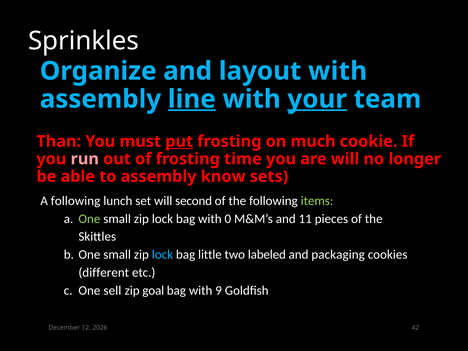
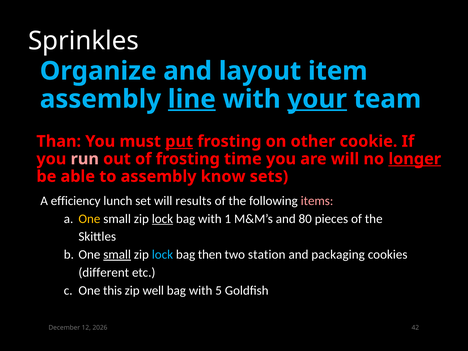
layout with: with -> item (338, 71)
much: much -> other (313, 141)
longer underline: none -> present (415, 159)
A following: following -> efficiency (76, 201)
second: second -> results (193, 201)
items colour: light green -> pink (317, 201)
One colour: light green -> yellow (89, 219)
lock underline: none -> present (162, 219)
0: 0 -> 1 (228, 219)
11: 11 -> 80 (305, 219)
small underline: none -> present (117, 255)
little: little -> then (210, 255)
labeled: labeled -> station (267, 255)
sell: sell -> this (113, 291)
goal: goal -> well (153, 291)
9: 9 -> 5 (219, 291)
